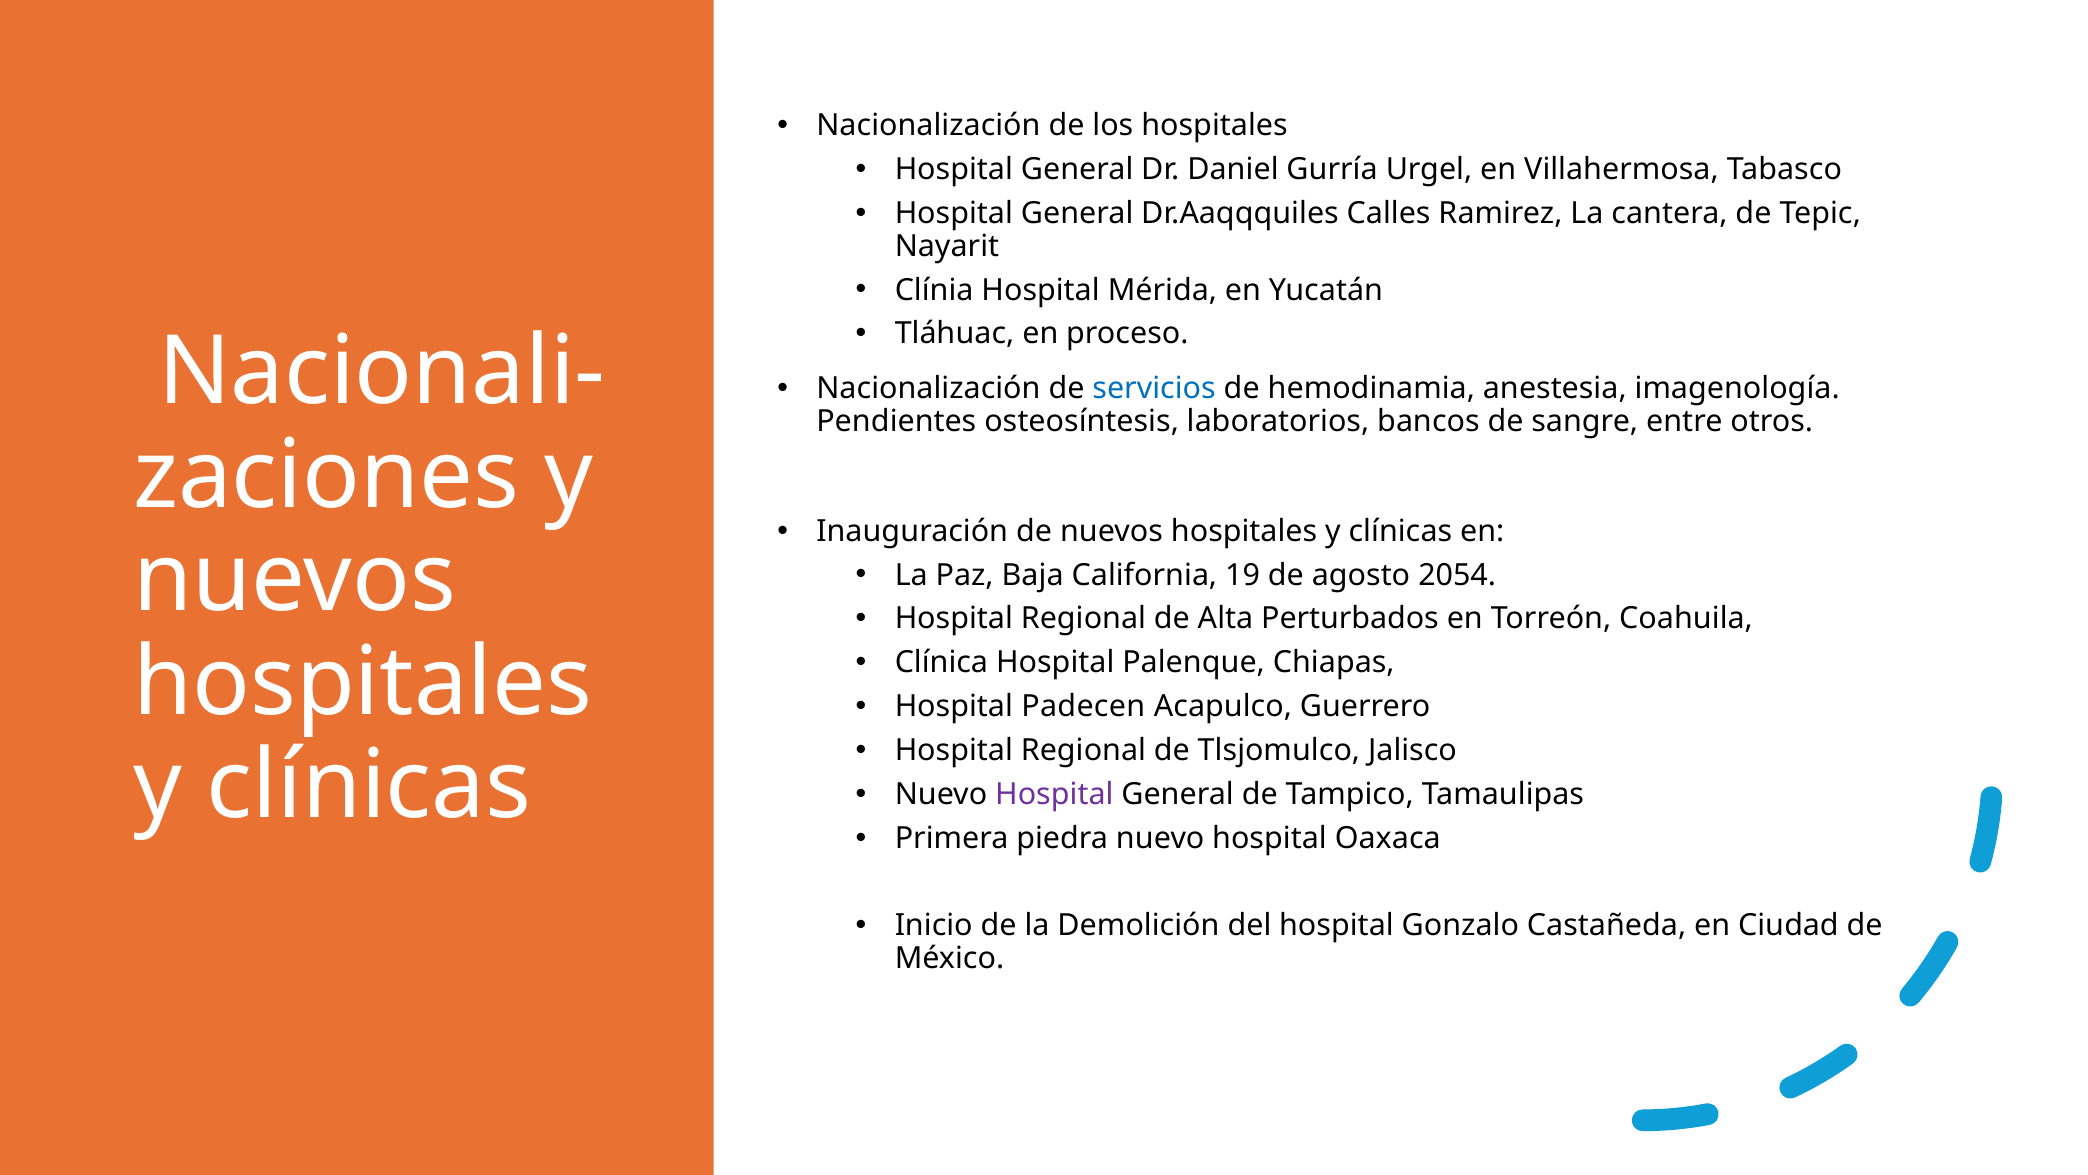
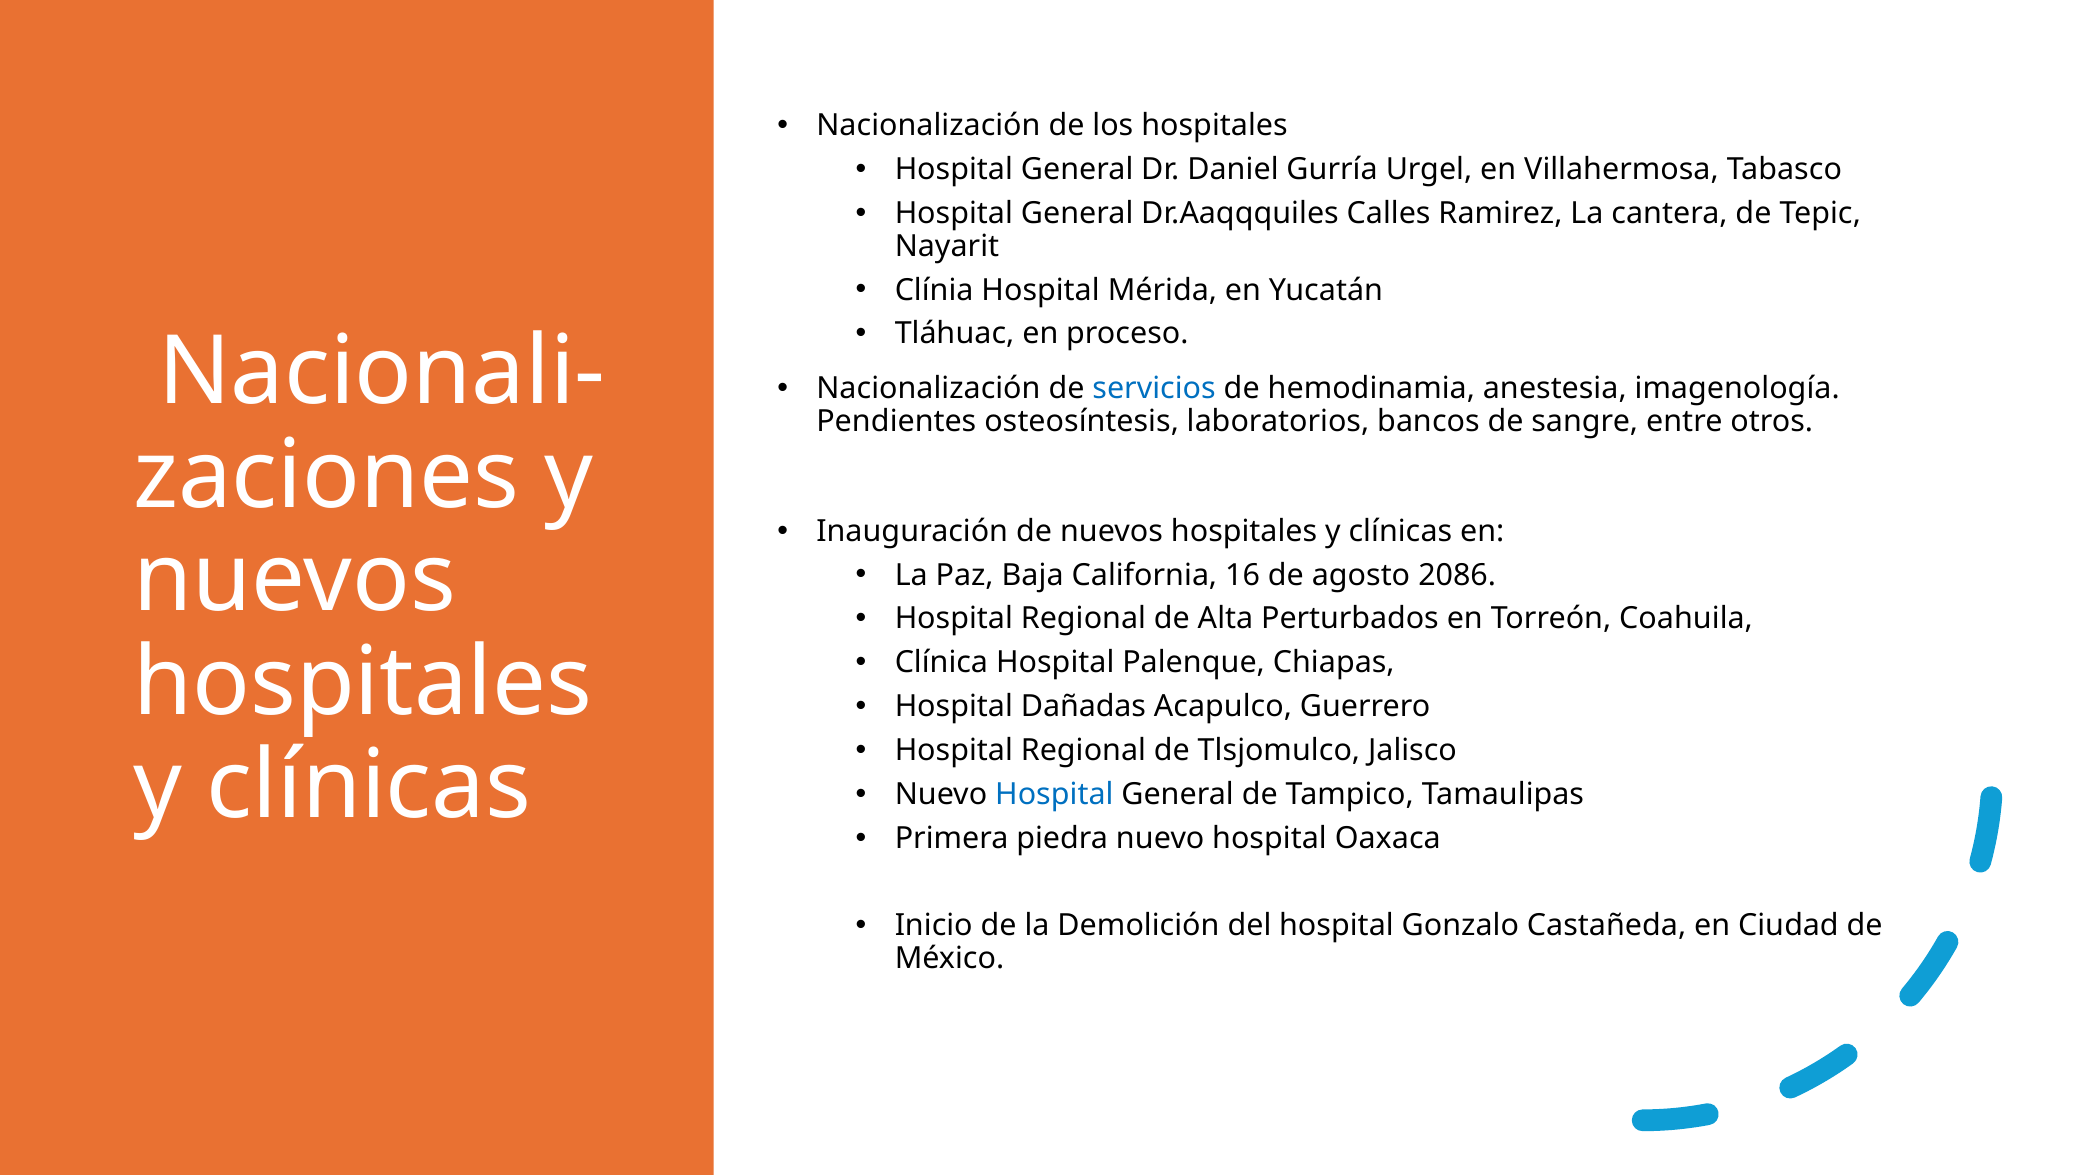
19: 19 -> 16 (1243, 575)
2054: 2054 -> 2086 (1457, 575)
Padecen: Padecen -> Dañadas (1083, 706)
Hospital colour: purple -> blue (1054, 794)
